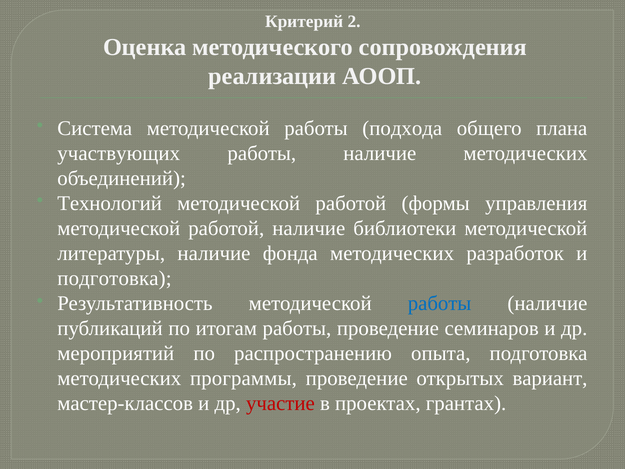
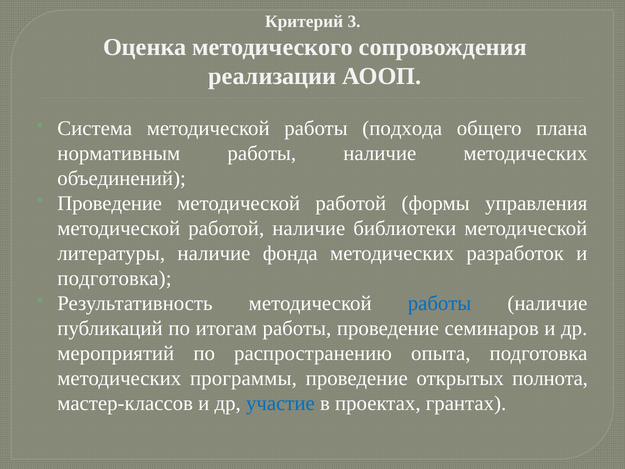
2: 2 -> 3 (354, 22)
участвующих: участвующих -> нормативным (119, 153)
Технологий: Технологий -> Проведение (110, 203)
вариант: вариант -> полнота (550, 378)
участие colour: red -> blue (280, 403)
